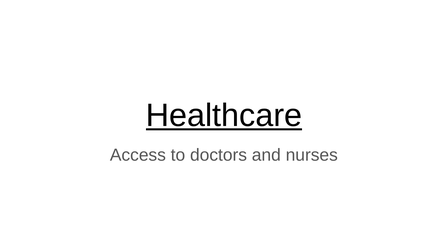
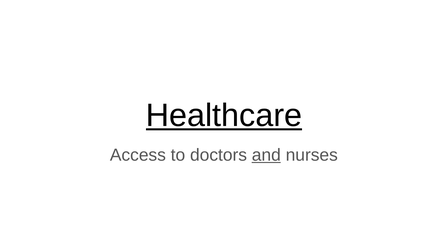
and underline: none -> present (266, 155)
